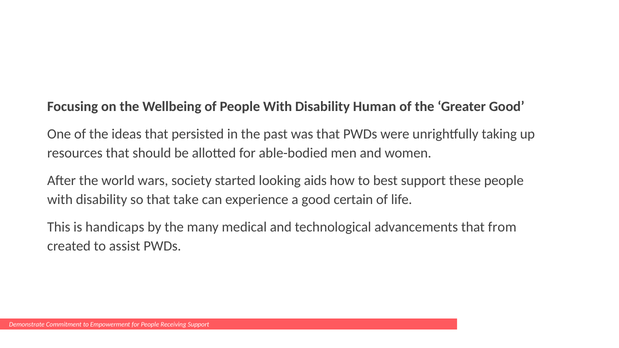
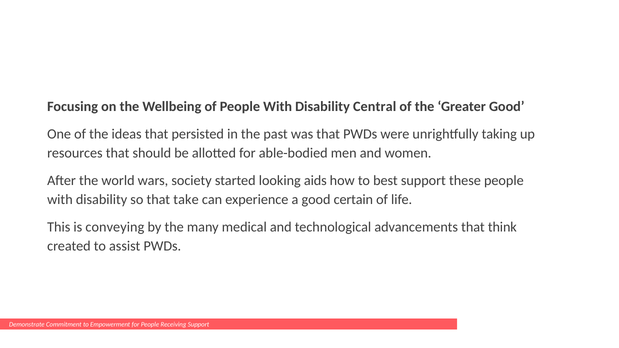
Human: Human -> Central (375, 107)
handicaps: handicaps -> conveying (115, 227)
from: from -> think (502, 227)
